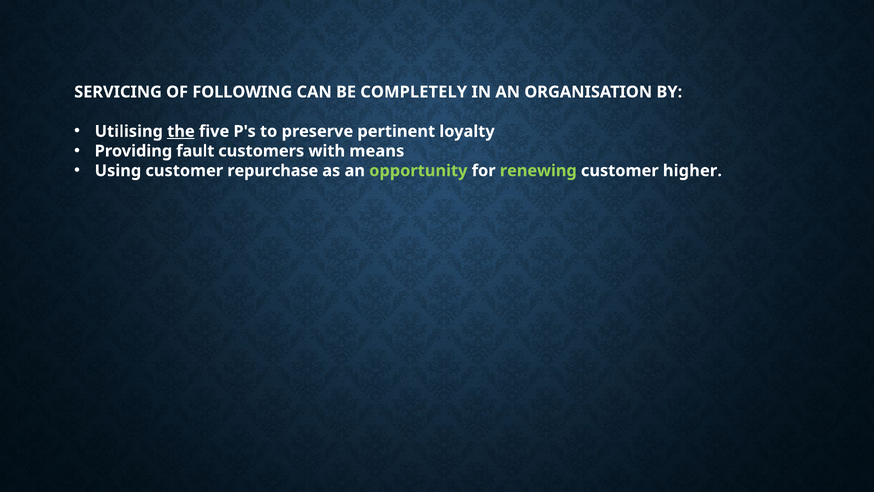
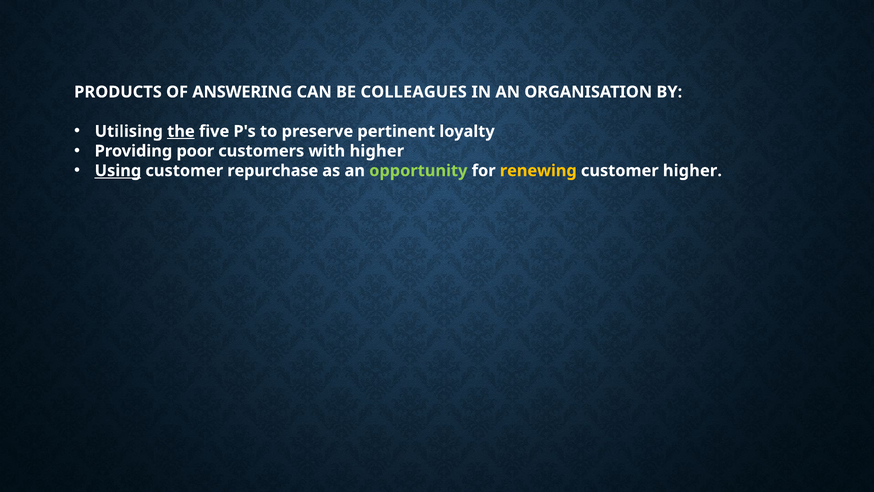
SERVICING: SERVICING -> PRODUCTS (118, 92)
FOLLOWING: FOLLOWING -> ANSWERING (242, 92)
COMPLETELY: COMPLETELY -> COLLEAGUES (414, 92)
fault: fault -> poor (195, 151)
with means: means -> higher (377, 151)
Using underline: none -> present (118, 171)
renewing colour: light green -> yellow (538, 171)
